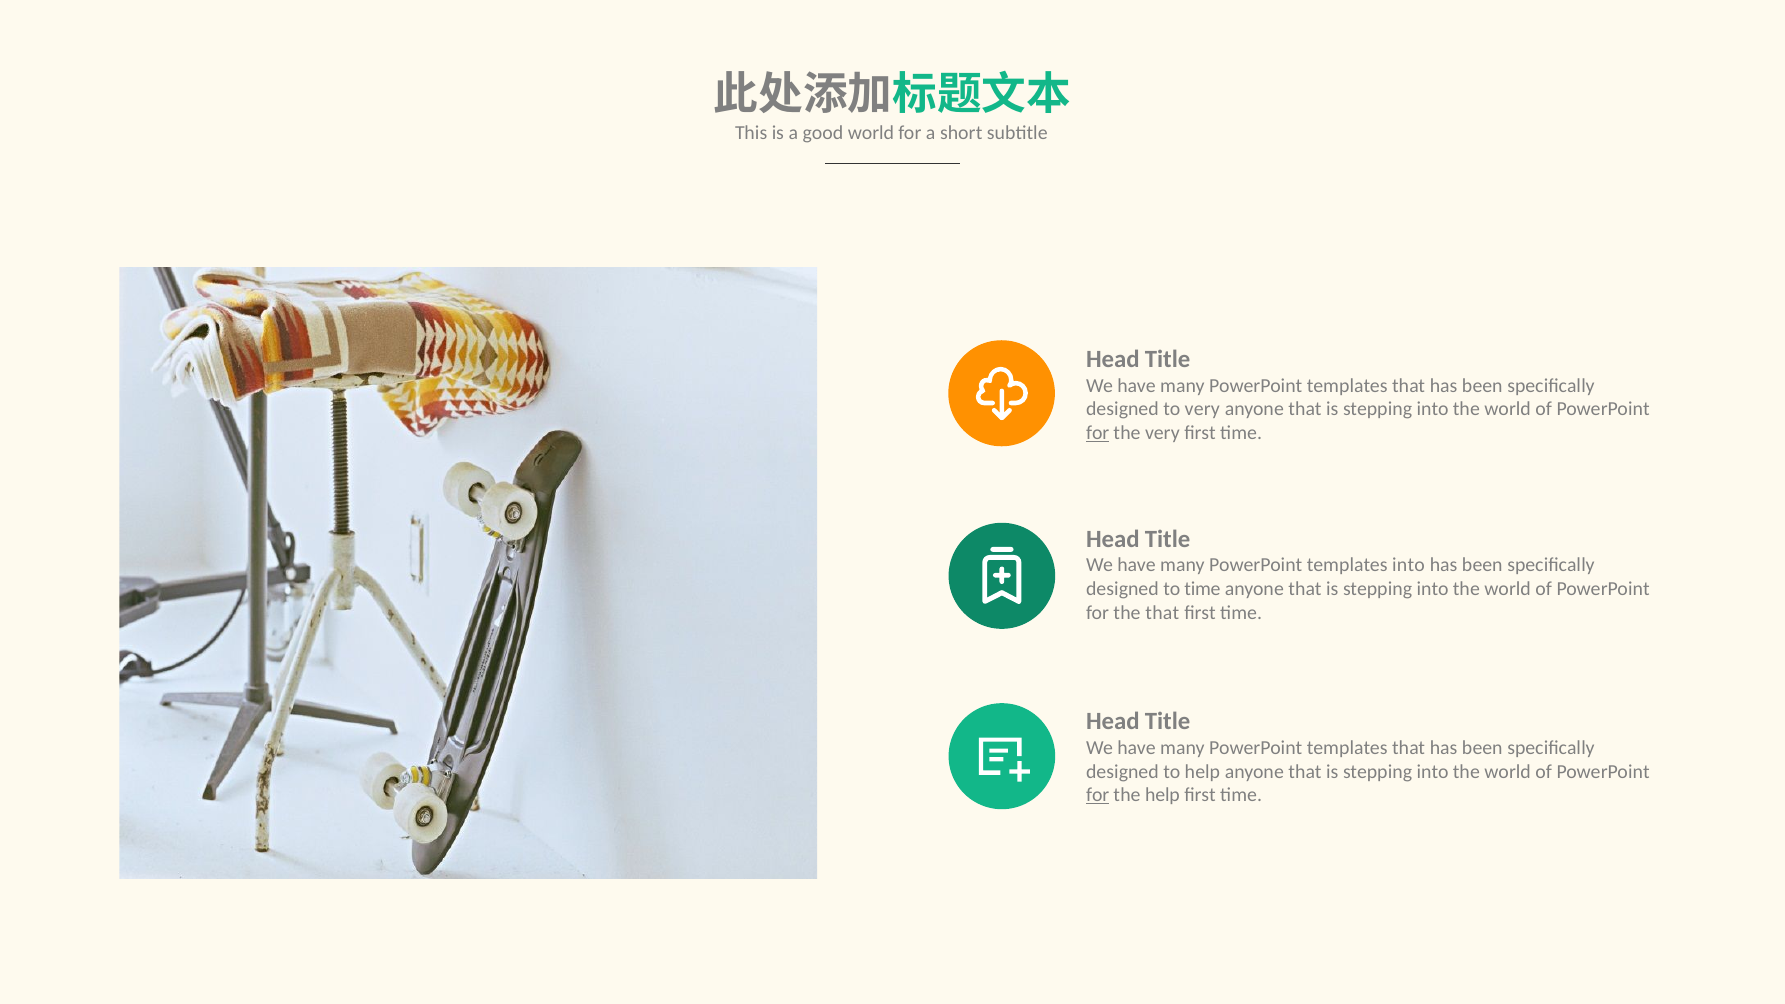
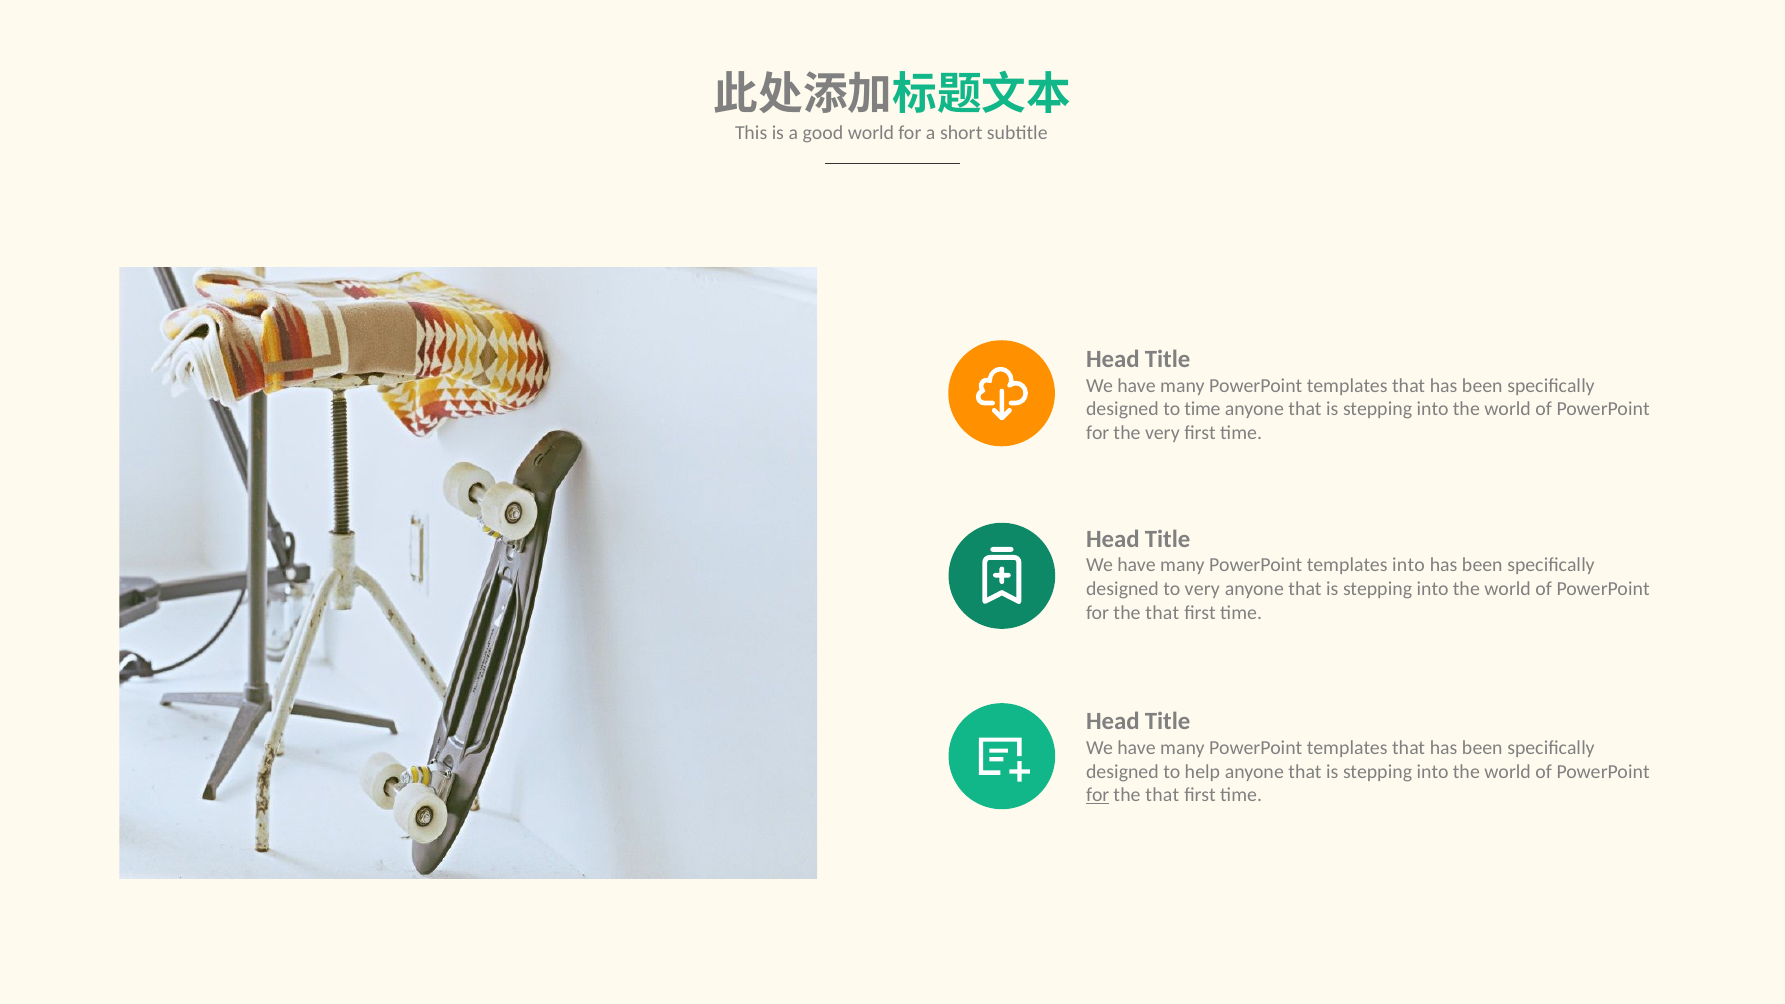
to very: very -> time (1202, 409)
for underline: present -> none (1098, 433)
to time: time -> very (1202, 589)
help: help -> that (1162, 795)
